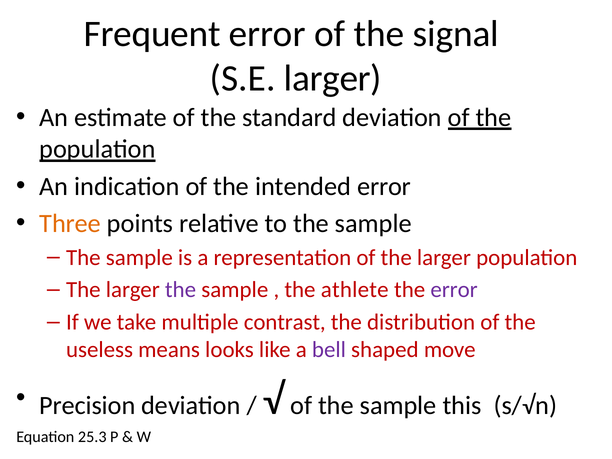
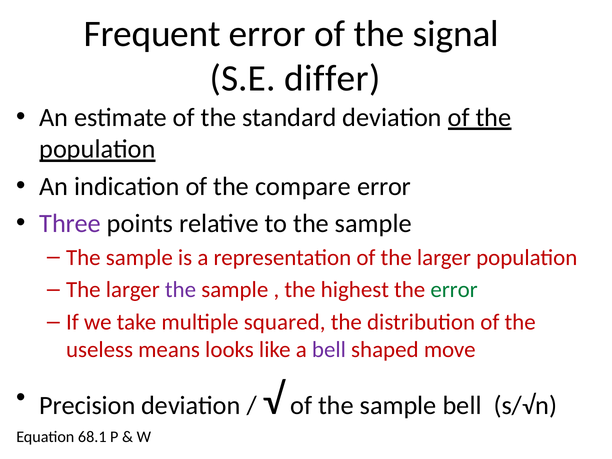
S.E larger: larger -> differ (332, 79)
intended: intended -> compare (303, 186)
Three colour: orange -> purple (70, 223)
athlete: athlete -> highest (355, 290)
error colour: purple -> green (454, 290)
contrast: contrast -> squared (285, 322)
sample this: this -> bell (462, 405)
25.3: 25.3 -> 68.1 (92, 437)
